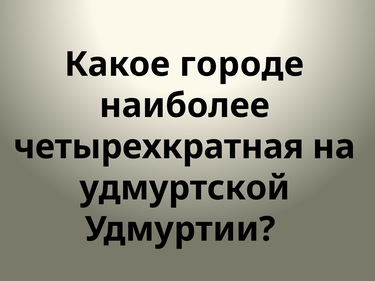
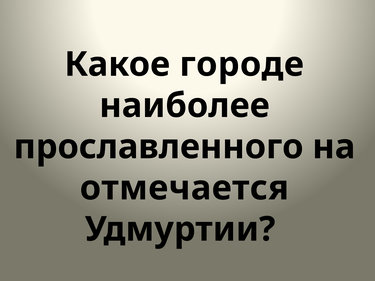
четырехкратная: четырехкратная -> прославленного (159, 147)
удмуртской: удмуртской -> отмечается (184, 188)
